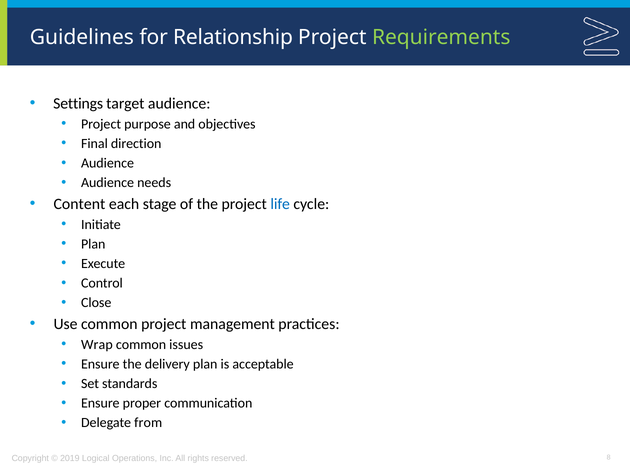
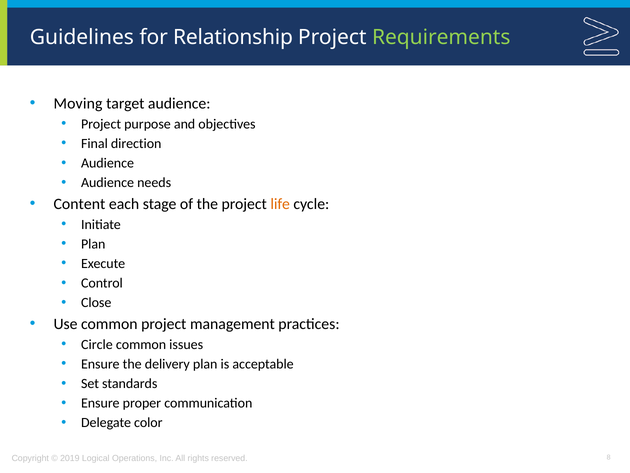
Settings: Settings -> Moving (78, 103)
life colour: blue -> orange (280, 204)
Wrap: Wrap -> Circle (97, 344)
from: from -> color (148, 422)
